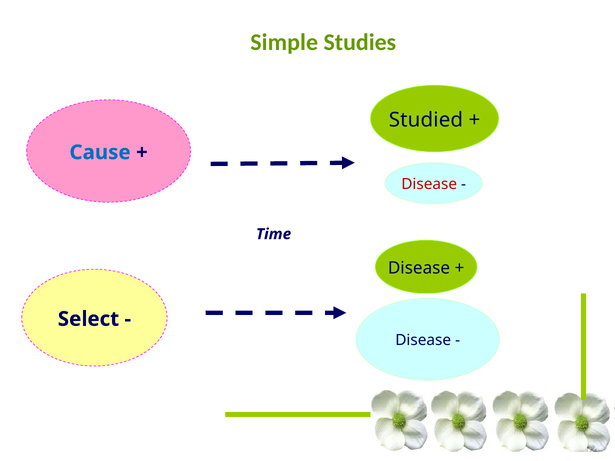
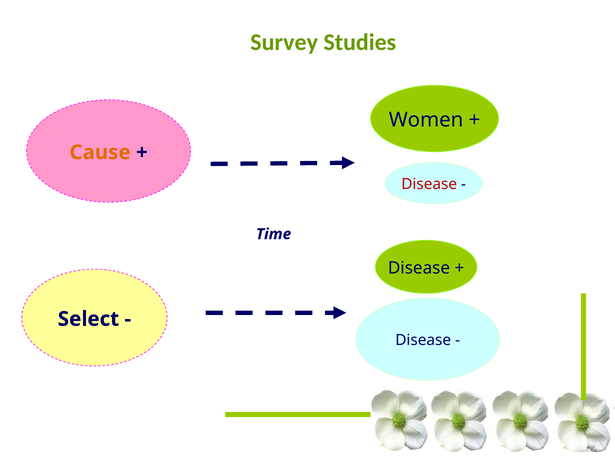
Simple: Simple -> Survey (284, 43)
Studied: Studied -> Women (426, 120)
Cause colour: blue -> orange (100, 153)
